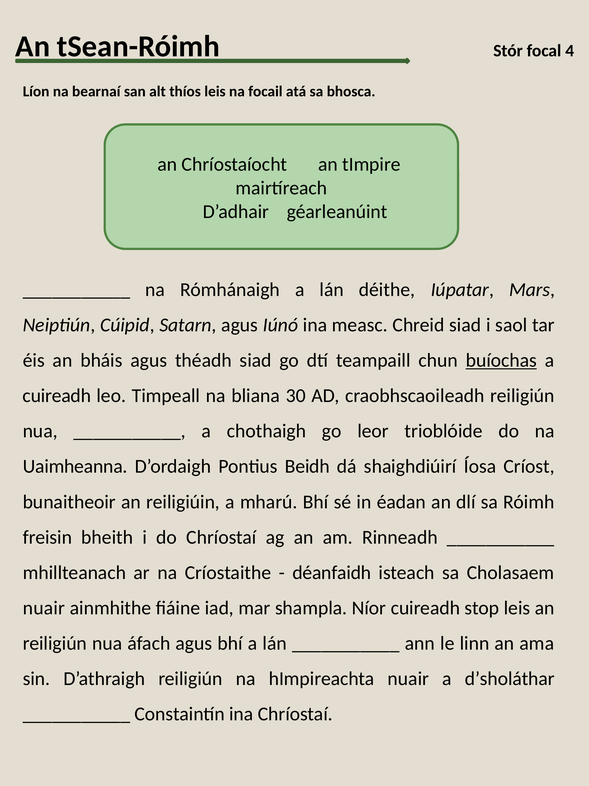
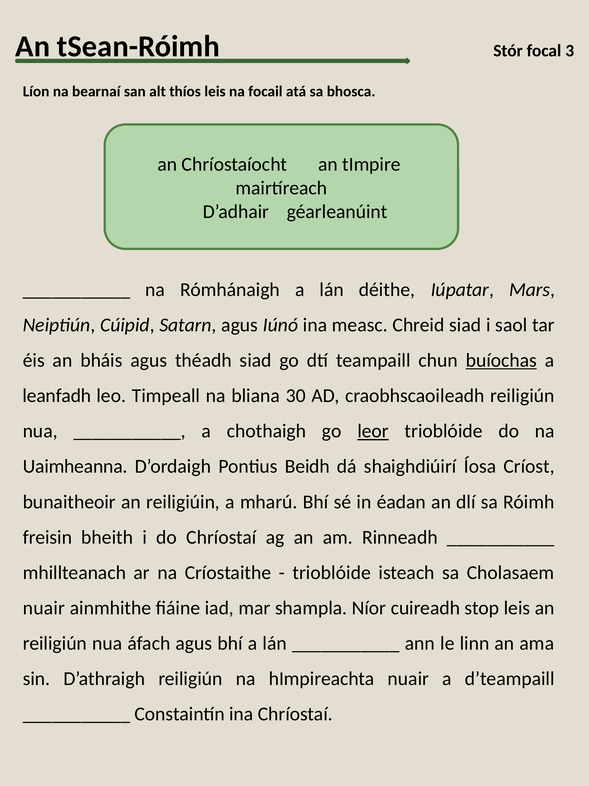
4: 4 -> 3 (570, 51)
cuireadh: cuireadh -> leanfadh (57, 395)
leor underline: none -> present (373, 431)
déanfaidh: déanfaidh -> trioblóide (332, 572)
d’sholáthar: d’sholáthar -> d’teampaill (510, 678)
